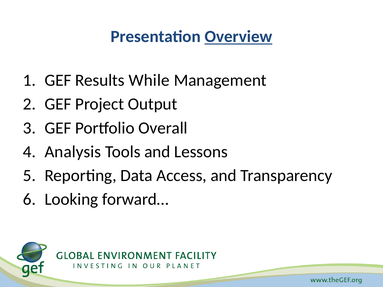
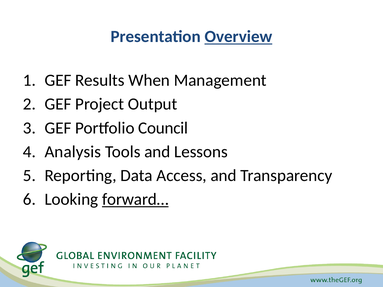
While: While -> When (149, 80)
Overall: Overall -> Council (163, 128)
forward… underline: none -> present (135, 200)
